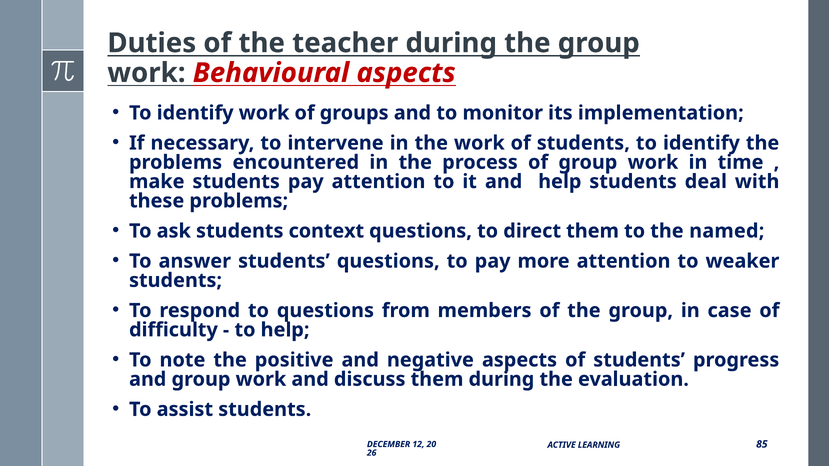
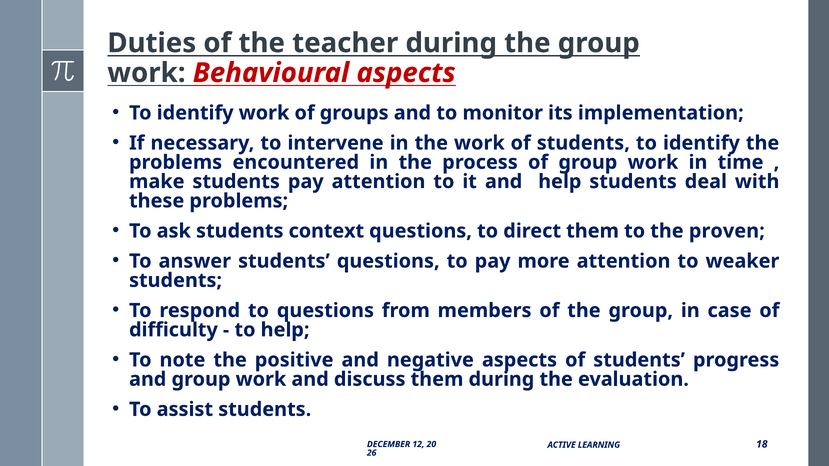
named: named -> proven (727, 231)
85: 85 -> 18 (762, 444)
